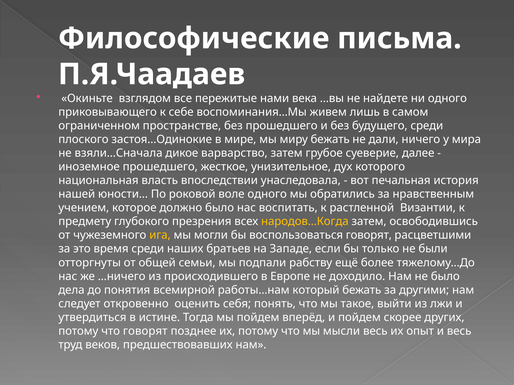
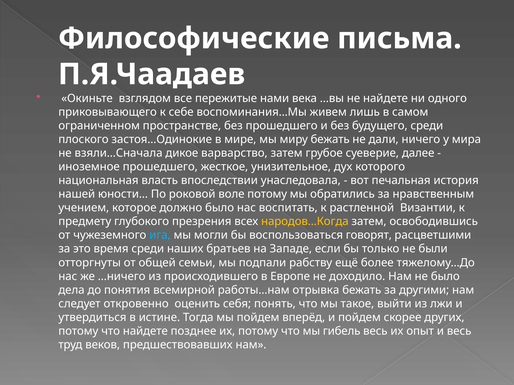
воле одного: одного -> потому (267, 194)
ига colour: yellow -> light blue (160, 236)
который: который -> отрывка (316, 290)
что говорят: говорят -> найдете (145, 331)
мысли: мысли -> гибель (342, 331)
